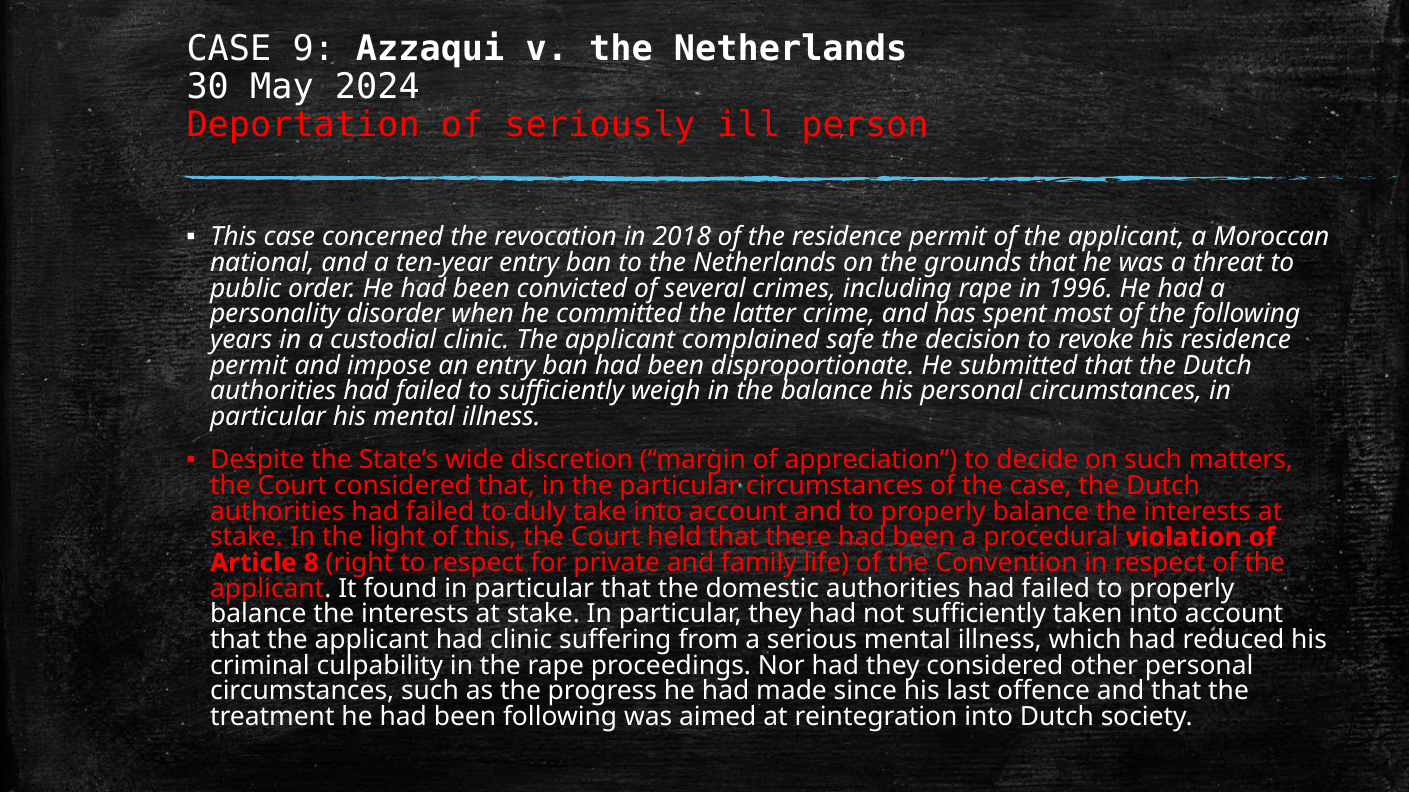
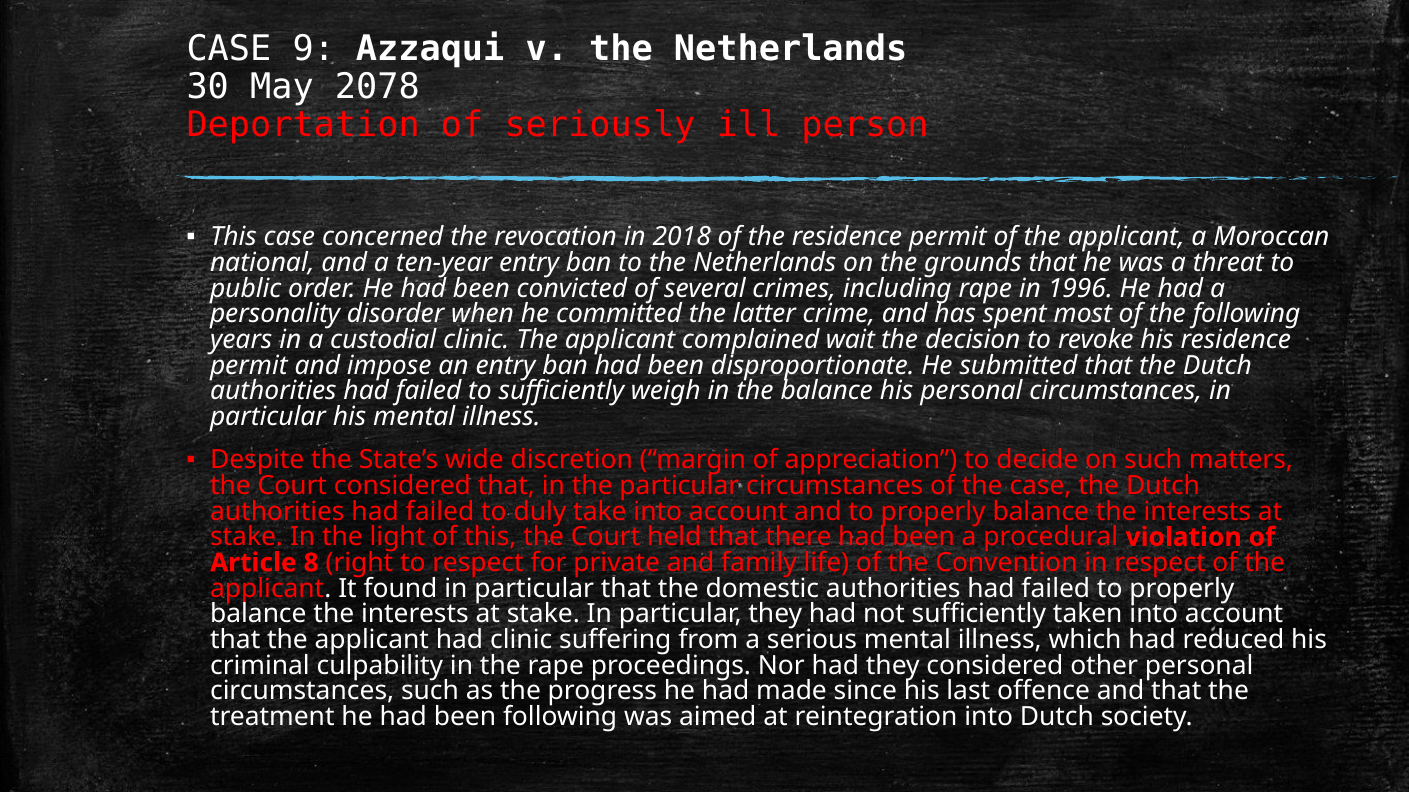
2024: 2024 -> 2078 (377, 87)
safe: safe -> wait (850, 340)
